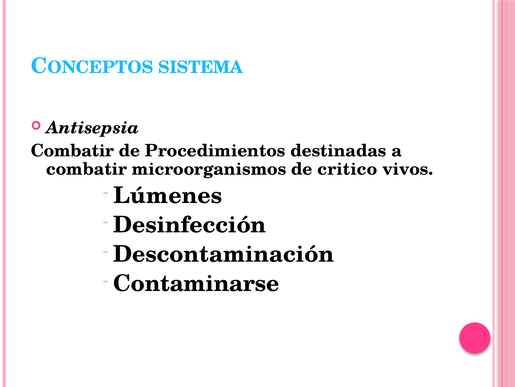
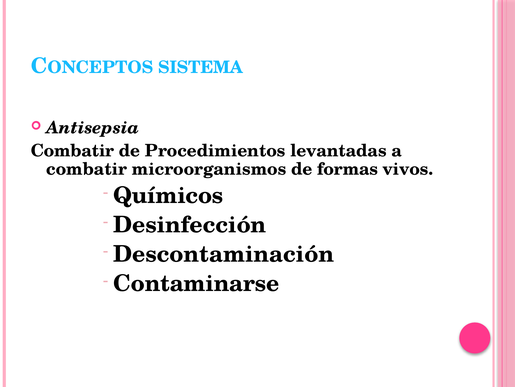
destinadas: destinadas -> levantadas (339, 150)
critico: critico -> formas (348, 169)
Lúmenes: Lúmenes -> Químicos (168, 195)
